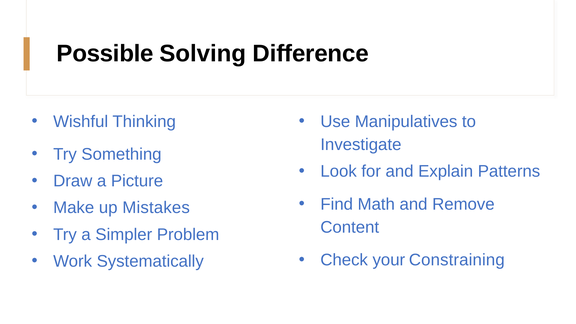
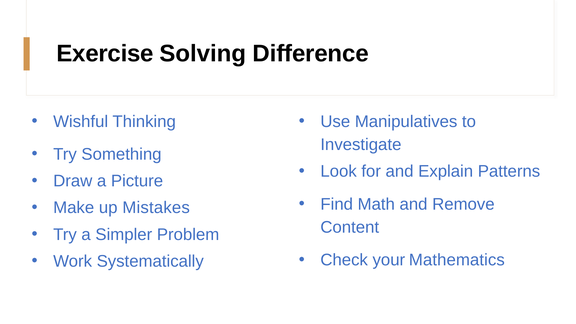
Possible: Possible -> Exercise (105, 54)
Constraining: Constraining -> Mathematics (457, 260)
